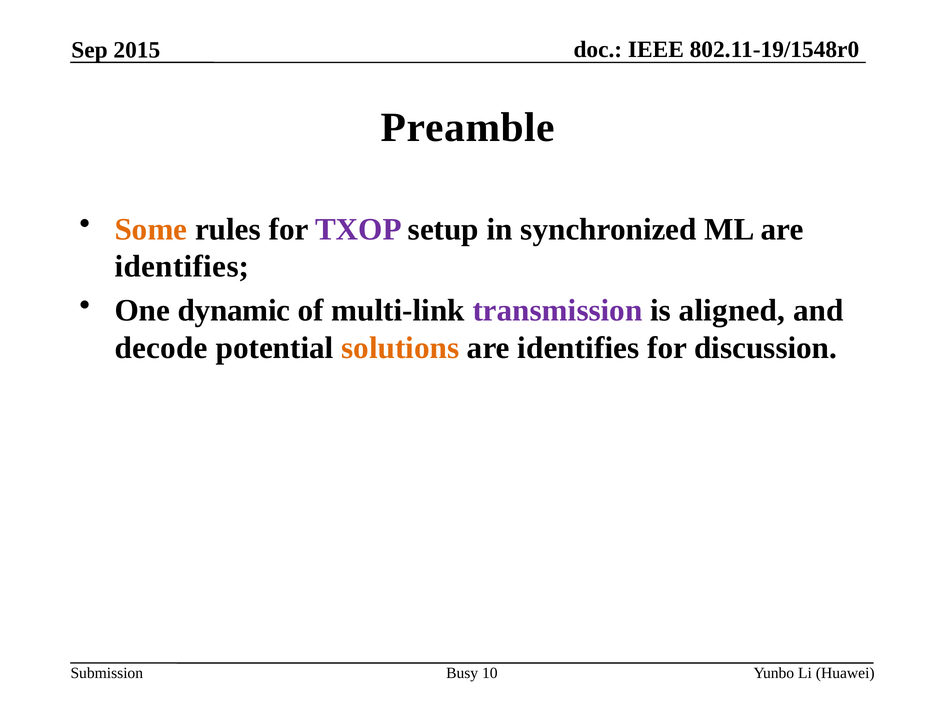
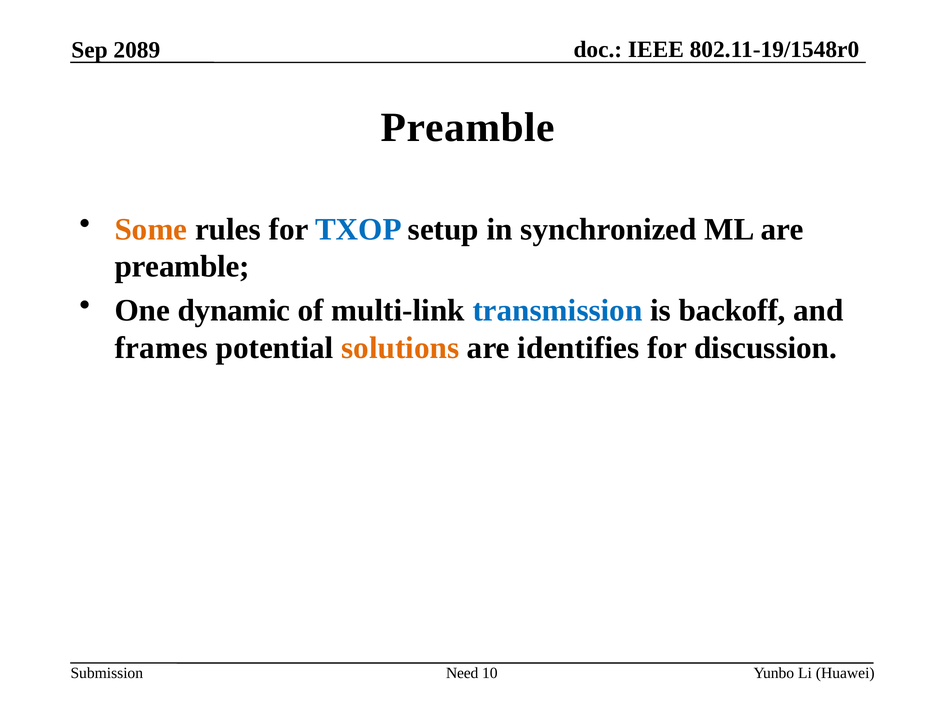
2015: 2015 -> 2089 (137, 50)
TXOP colour: purple -> blue (358, 229)
identifies: identifies -> preamble (182, 267)
transmission colour: purple -> blue (558, 310)
aligned: aligned -> backoff (732, 310)
decode: decode -> frames (161, 348)
Busy: Busy -> Need (462, 673)
